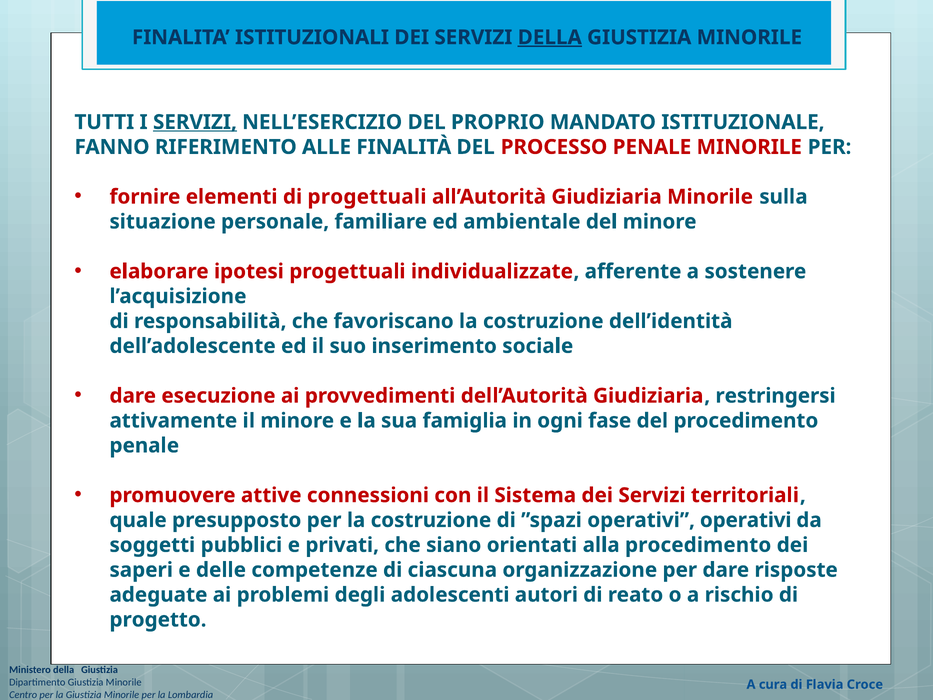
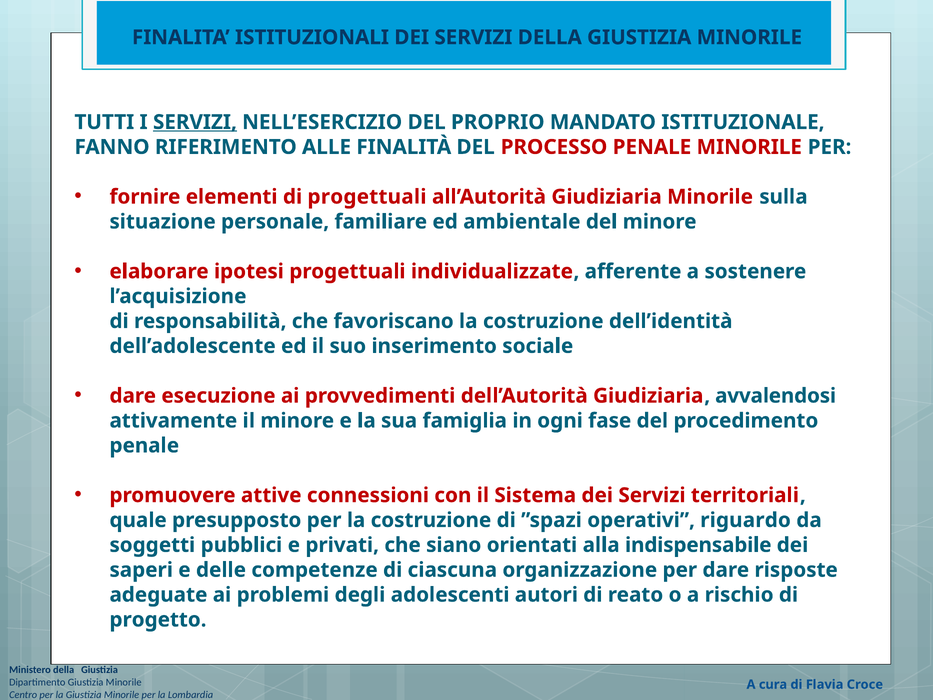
DELLA underline: present -> none (550, 37)
restringersi: restringersi -> avvalendosi (776, 396)
operativi operativi: operativi -> riguardo (746, 520)
alla procedimento: procedimento -> indispensabile (698, 545)
